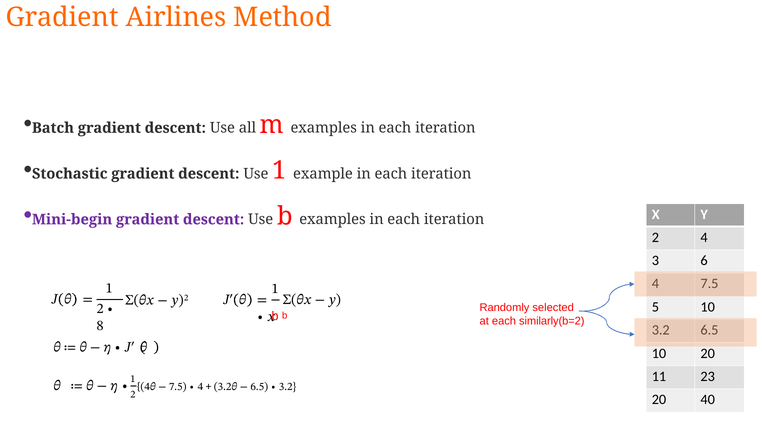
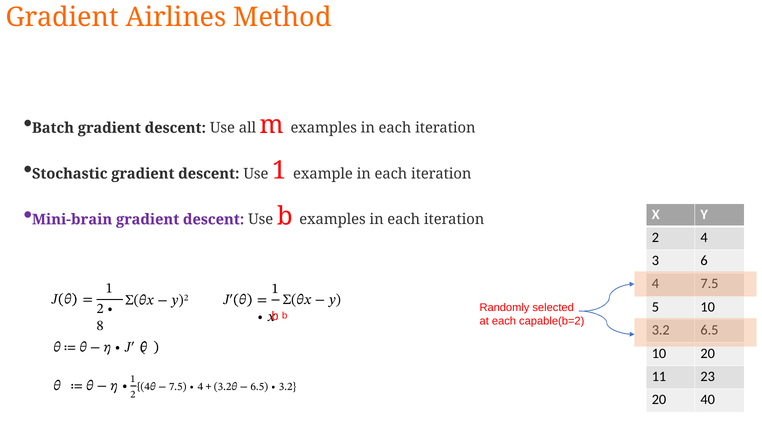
Mini-begin: Mini-begin -> Mini-brain (72, 219)
similarly(b=2: similarly(b=2 -> capable(b=2 (552, 321)
